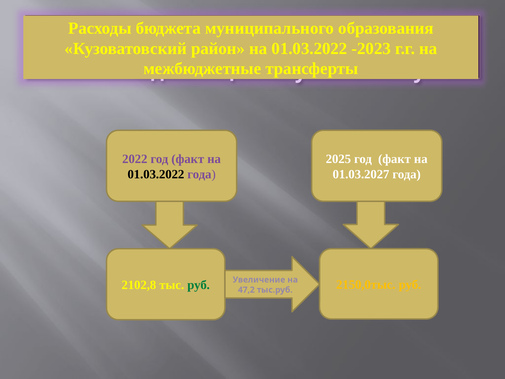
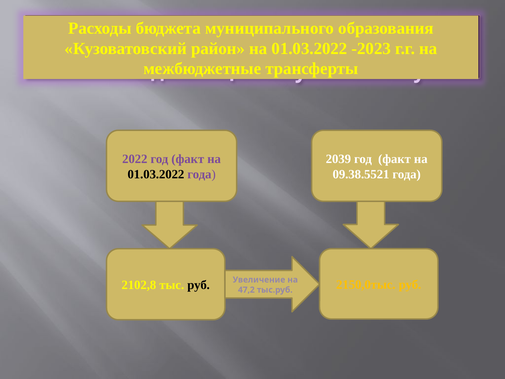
2025: 2025 -> 2039 (338, 159)
01.03.2027: 01.03.2027 -> 09.38.5521 (361, 174)
руб colour: green -> black (199, 285)
